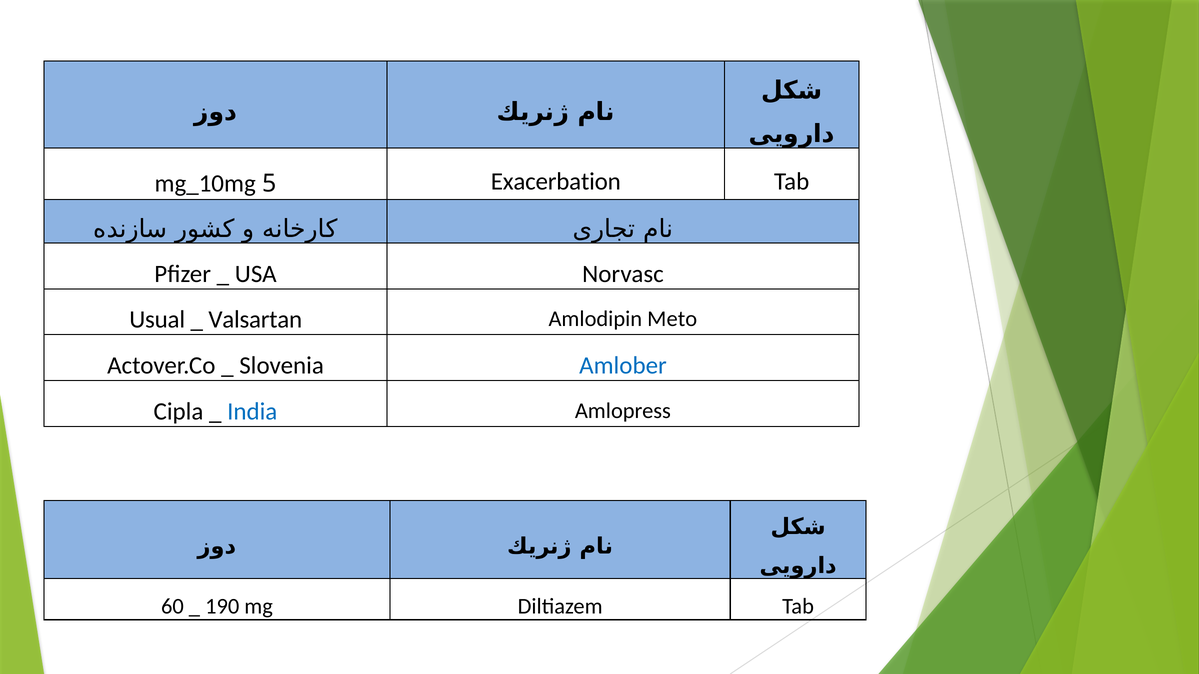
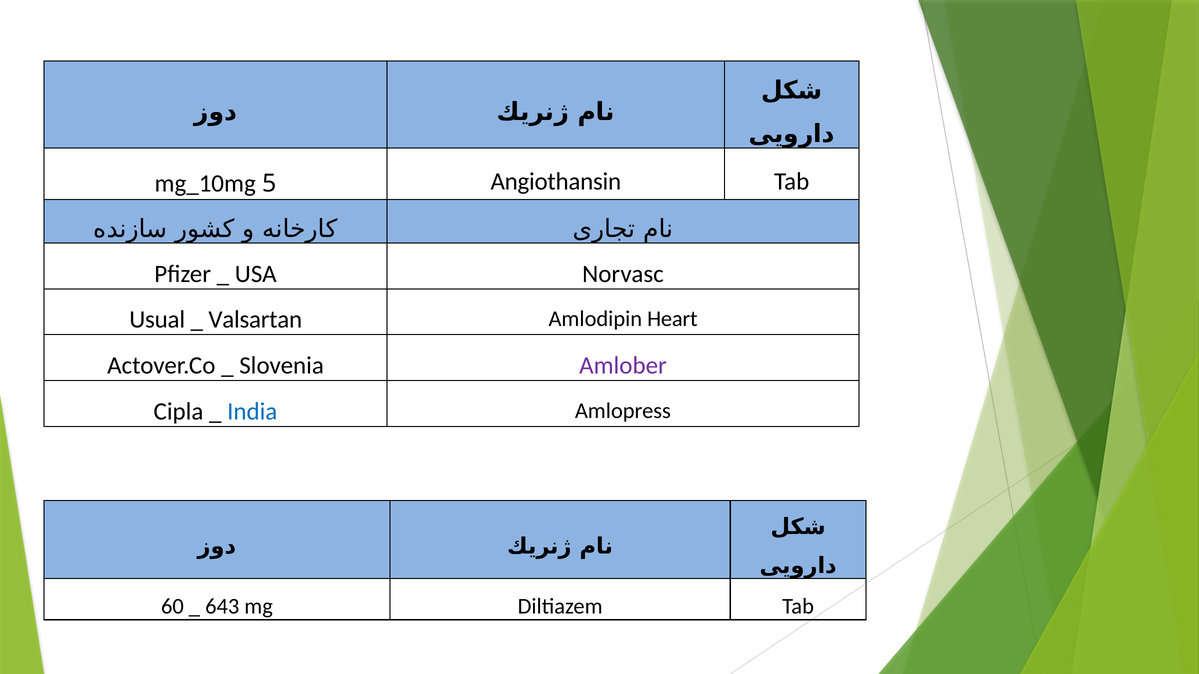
Exacerbation: Exacerbation -> Angiothansin (556, 182)
Meto: Meto -> Heart (672, 319)
Amlober colour: blue -> purple (623, 366)
190: 190 -> 643 (222, 607)
